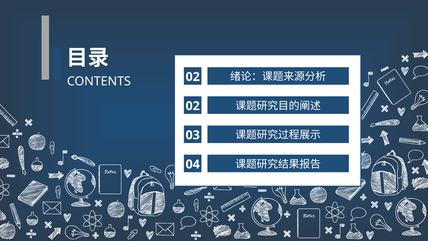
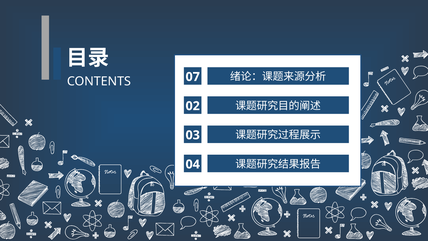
CONTENTS 02: 02 -> 07 (193, 77)
